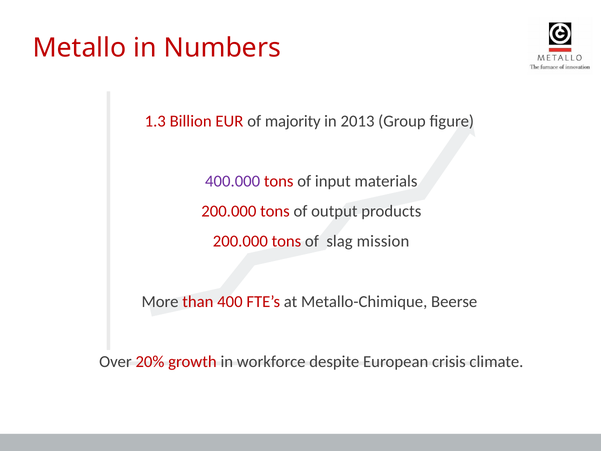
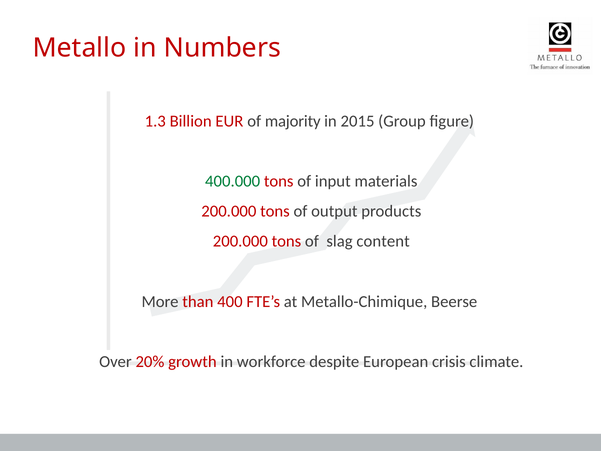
2013: 2013 -> 2015 (358, 121)
400.000 colour: purple -> green (233, 181)
mission: mission -> content (383, 241)
